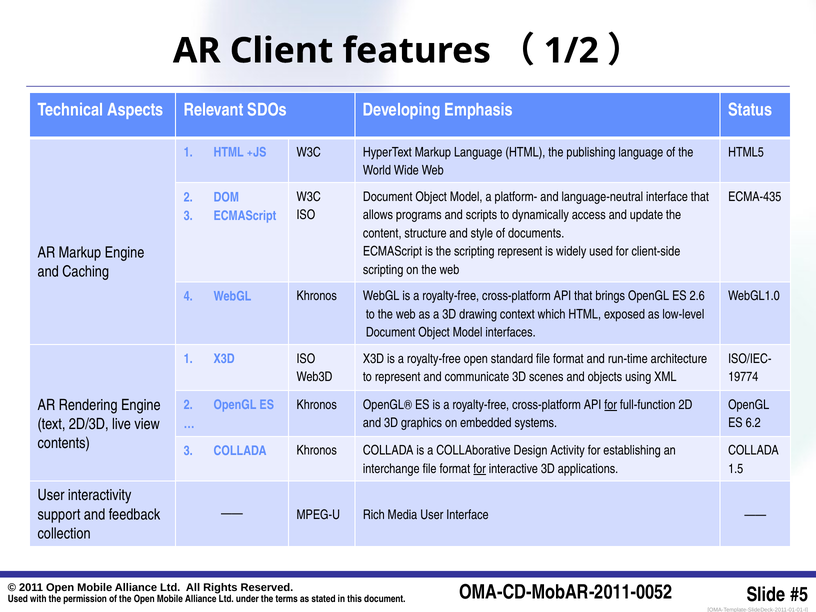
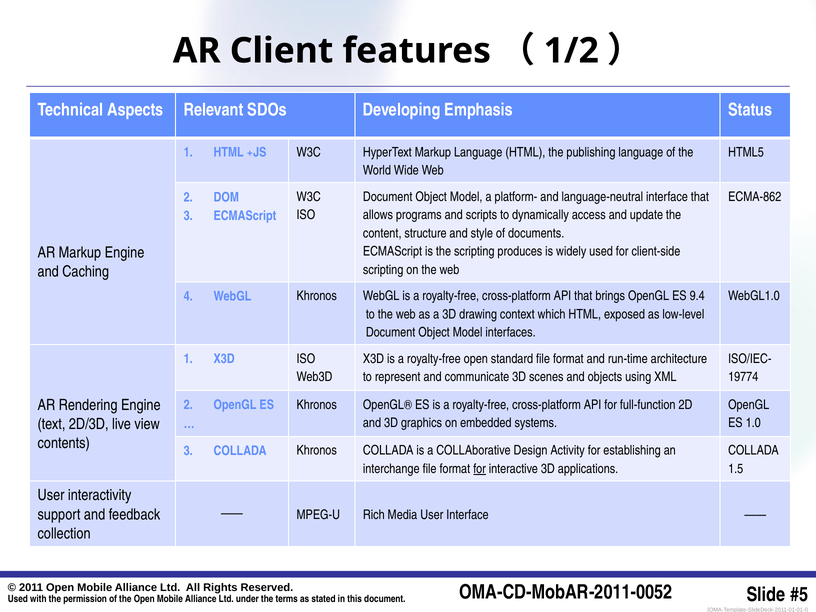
ECMA-435: ECMA-435 -> ECMA-862 (755, 197)
scripting represent: represent -> produces (520, 251)
2.6: 2.6 -> 9.4 (697, 296)
for underline: present -> none (611, 405)
6.2: 6.2 -> 1.0 (753, 423)
